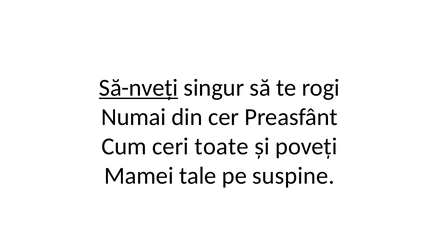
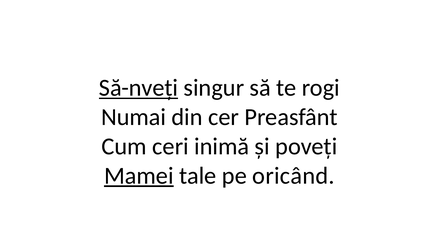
toate: toate -> inimă (222, 146)
Mamei underline: none -> present (139, 176)
suspine: suspine -> oricând (293, 176)
